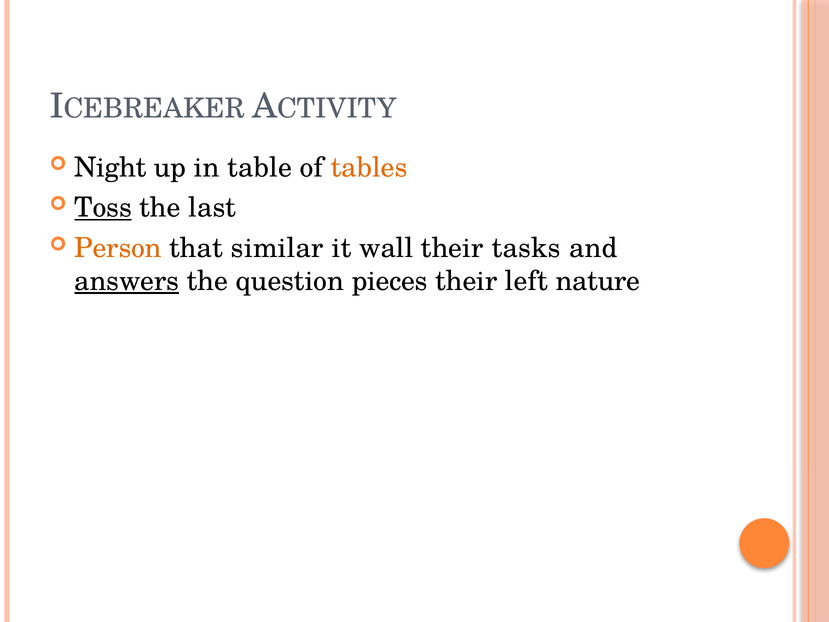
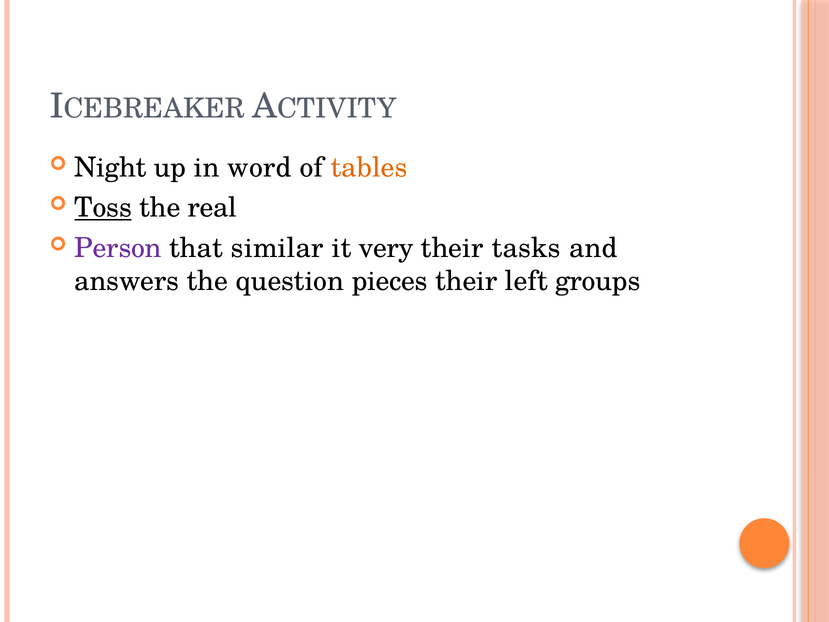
table: table -> word (260, 168)
last: last -> real (212, 208)
Person colour: orange -> purple (118, 248)
wall: wall -> very (386, 248)
answers underline: present -> none (127, 281)
nature: nature -> groups (598, 281)
